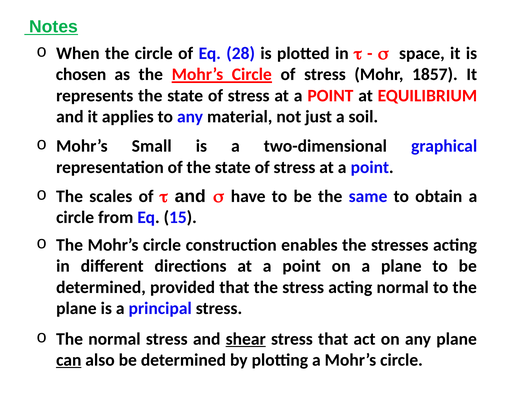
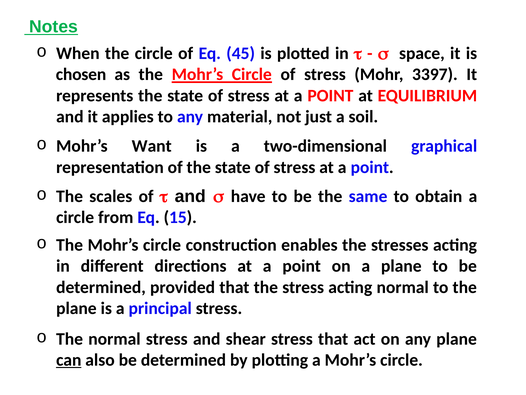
28: 28 -> 45 (241, 53)
1857: 1857 -> 3397 (435, 74)
Small: Small -> Want (152, 146)
shear underline: present -> none (246, 338)
